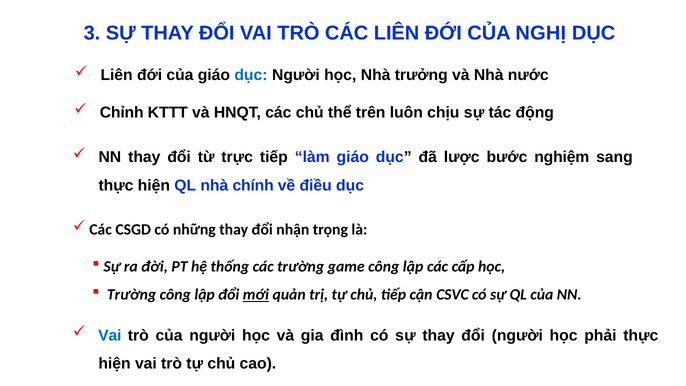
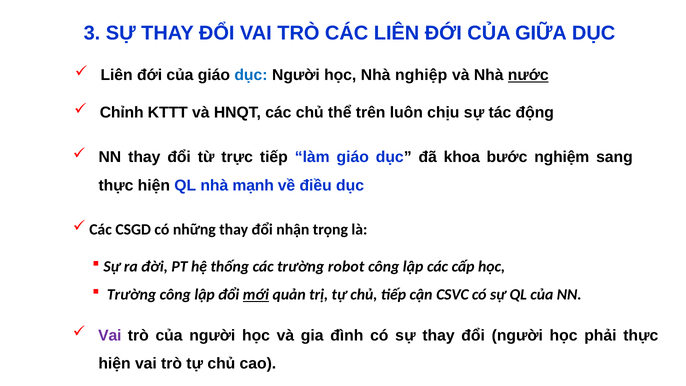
NGHỊ: NGHỊ -> GIỮA (541, 33)
trưởng: trưởng -> nghiệp (421, 75)
nước underline: none -> present (528, 75)
lược: lược -> khoa (462, 157)
chính: chính -> mạnh (253, 186)
game: game -> robot (346, 266)
Vai colour: blue -> purple (110, 335)
